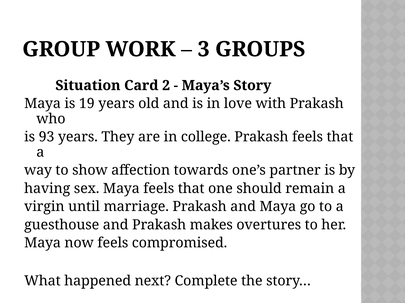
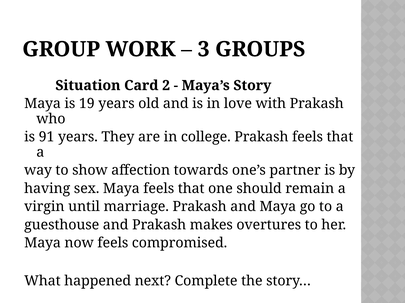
93: 93 -> 91 (47, 137)
